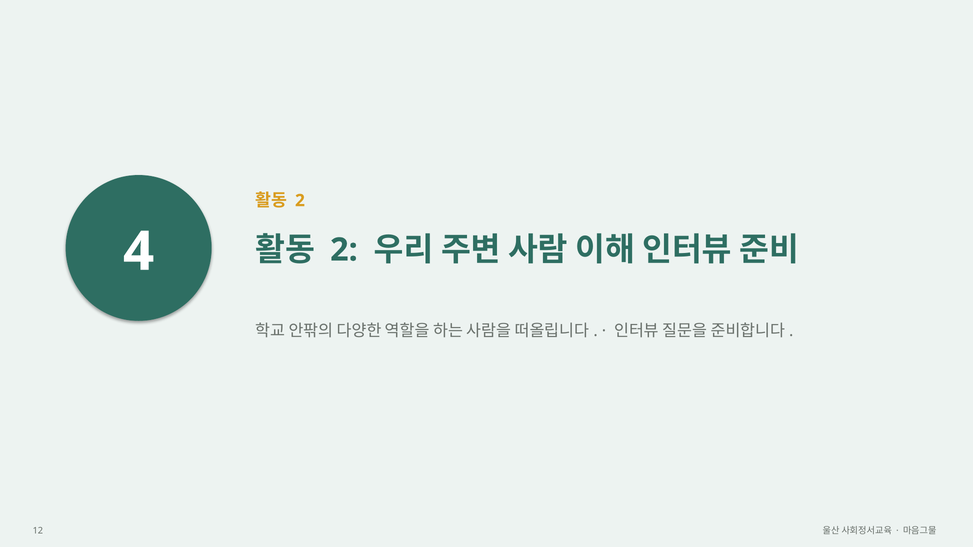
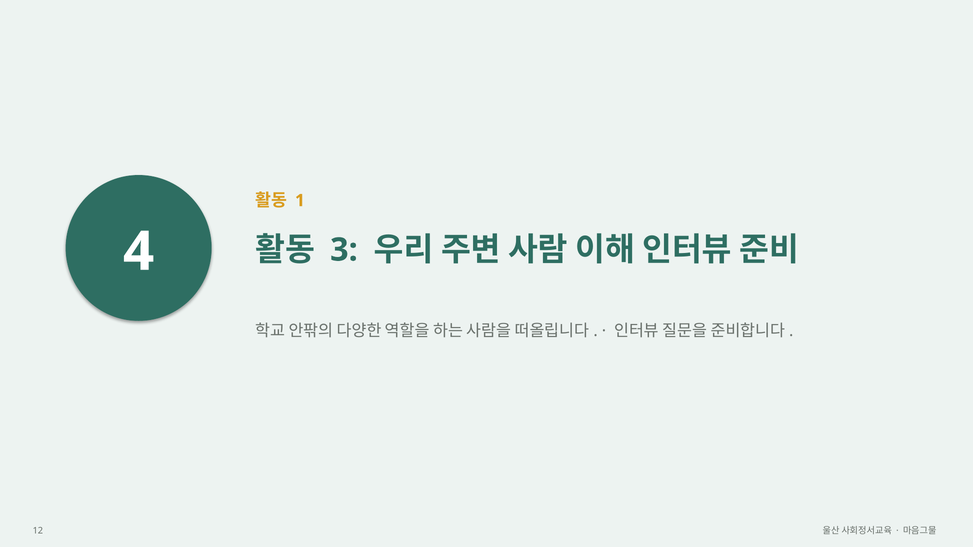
2: 2 -> 1 (300, 201)
2: 2 -> 3 (344, 250)
